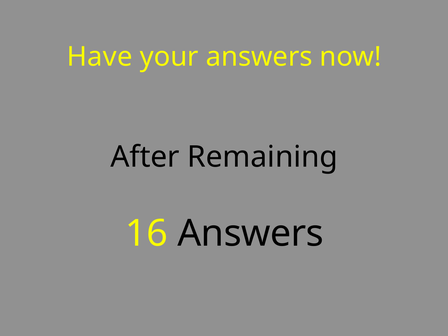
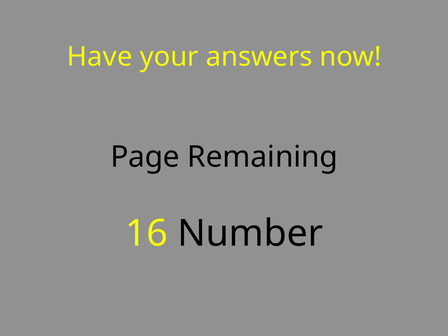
After: After -> Page (145, 157)
16 Answers: Answers -> Number (250, 234)
